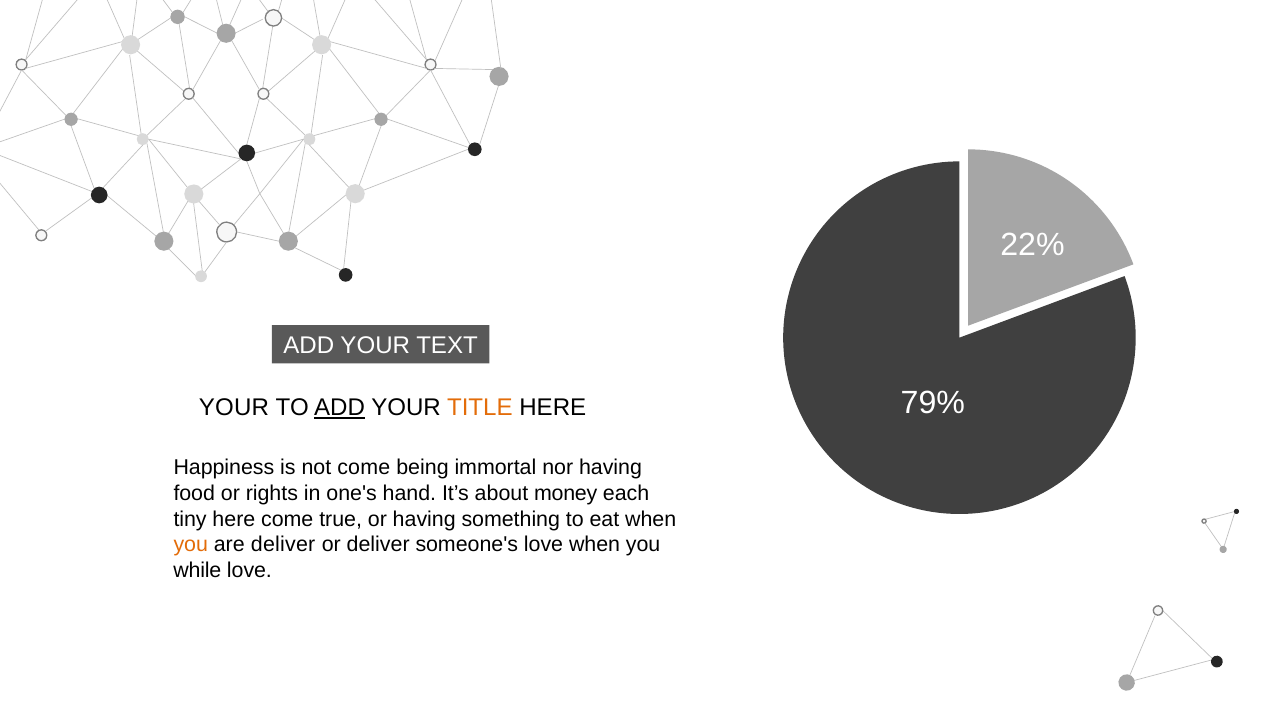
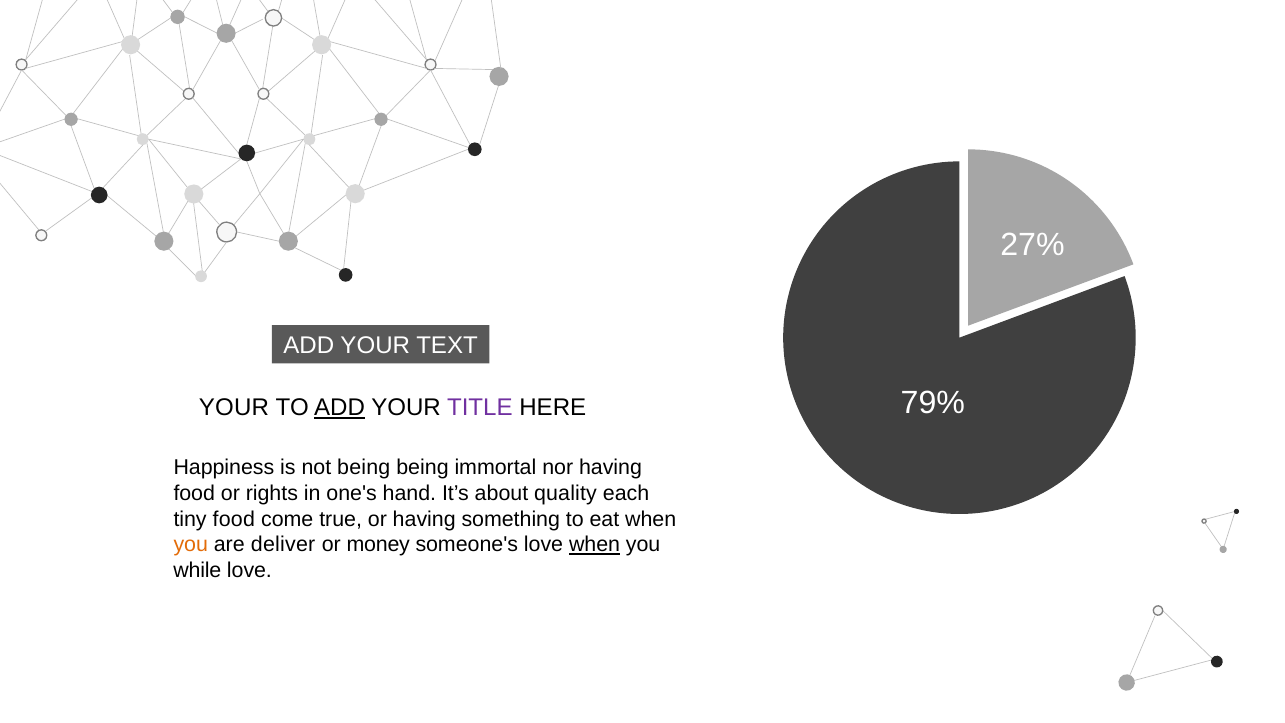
22%: 22% -> 27% (1033, 245)
TITLE colour: orange -> purple (480, 408)
not come: come -> being (364, 467)
money: money -> quality (566, 493)
tiny here: here -> food (234, 519)
or deliver: deliver -> money (378, 545)
when underline: none -> present (595, 545)
